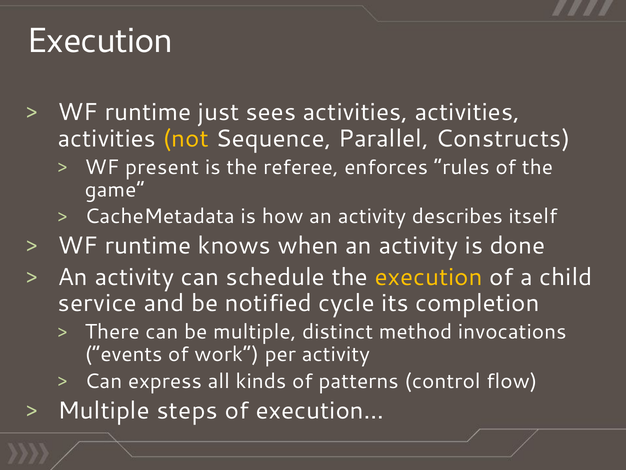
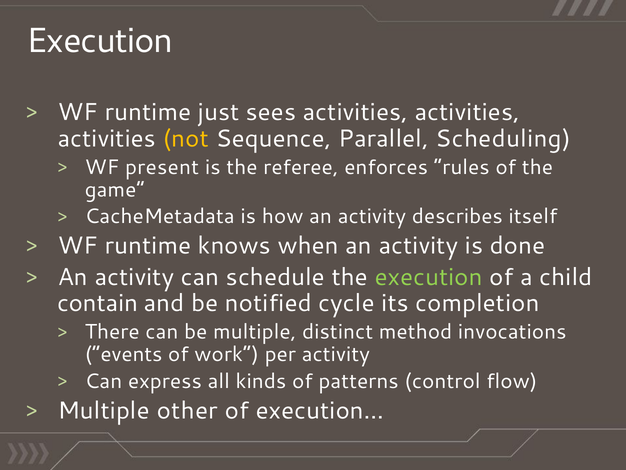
Constructs: Constructs -> Scheduling (503, 138)
execution colour: yellow -> light green (429, 277)
service: service -> contain (98, 303)
steps: steps -> other (187, 410)
